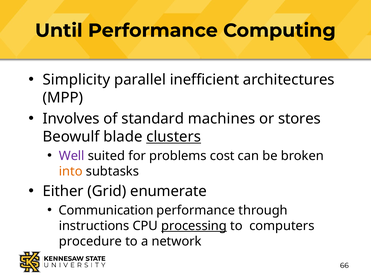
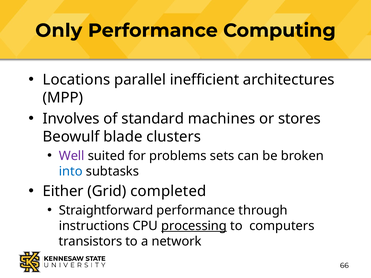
Until: Until -> Only (59, 31)
Simplicity: Simplicity -> Locations (76, 80)
clusters underline: present -> none (174, 137)
cost: cost -> sets (222, 156)
into colour: orange -> blue (71, 171)
enumerate: enumerate -> completed (168, 191)
Communication: Communication -> Straightforward (106, 211)
procedure: procedure -> transistors (90, 242)
